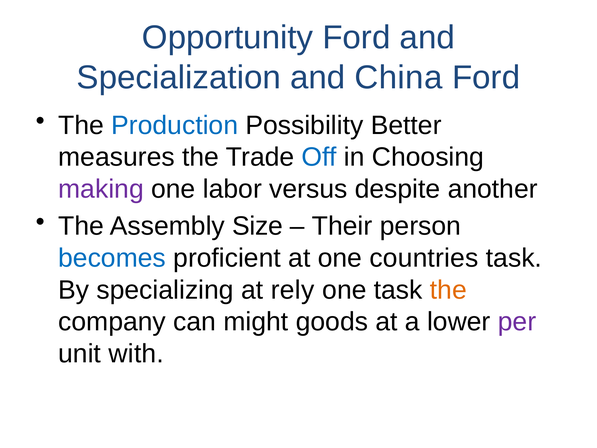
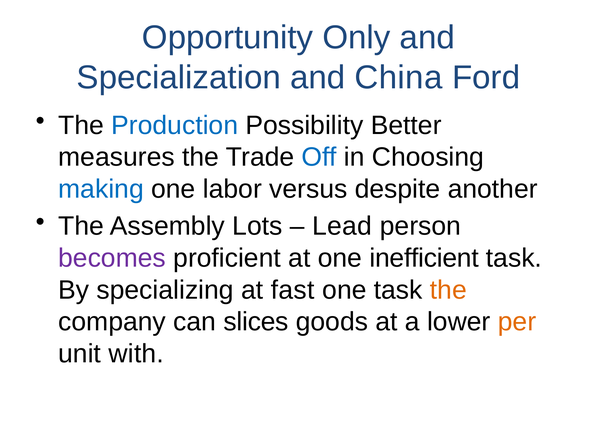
Opportunity Ford: Ford -> Only (356, 38)
making colour: purple -> blue (101, 189)
Size: Size -> Lots (257, 226)
Their: Their -> Lead (342, 226)
becomes colour: blue -> purple (112, 258)
countries: countries -> inefficient (424, 258)
rely: rely -> fast (293, 290)
might: might -> slices (256, 322)
per colour: purple -> orange (517, 322)
